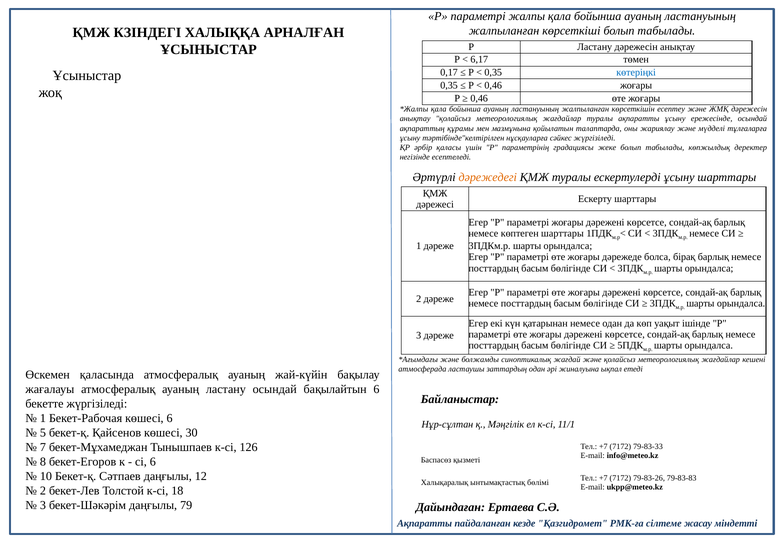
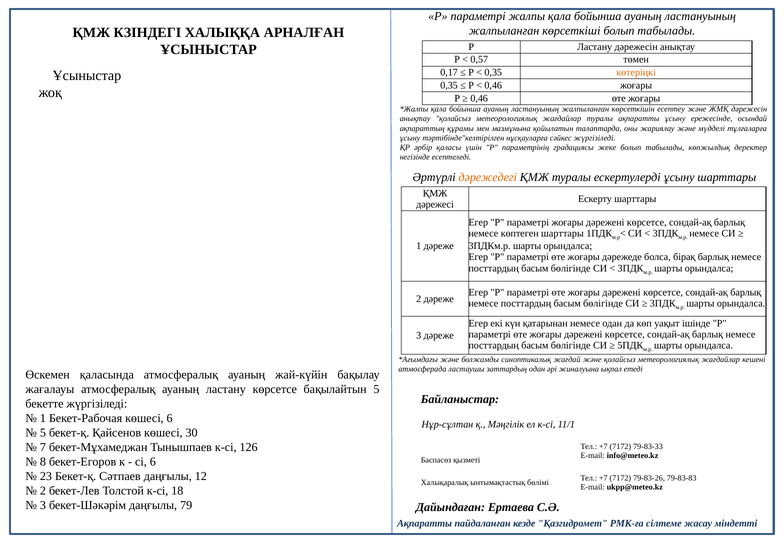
6,17: 6,17 -> 0,57 (479, 59)
көтеріңкі colour: blue -> orange (636, 72)
ластану осындай: осындай -> көрсетсе (275, 389)
бақылайтын 6: 6 -> 5 (376, 389)
10: 10 -> 23 (46, 476)
